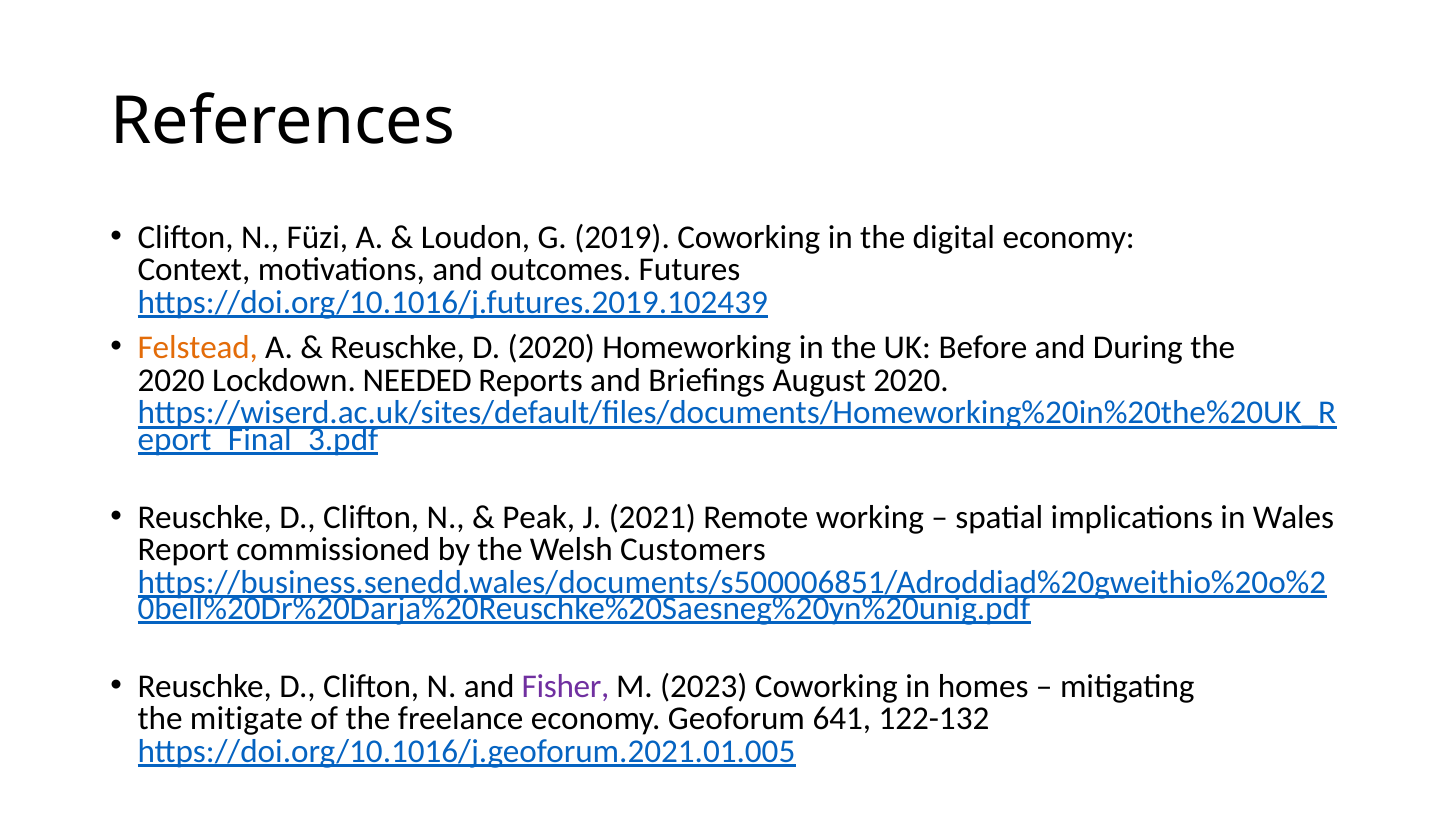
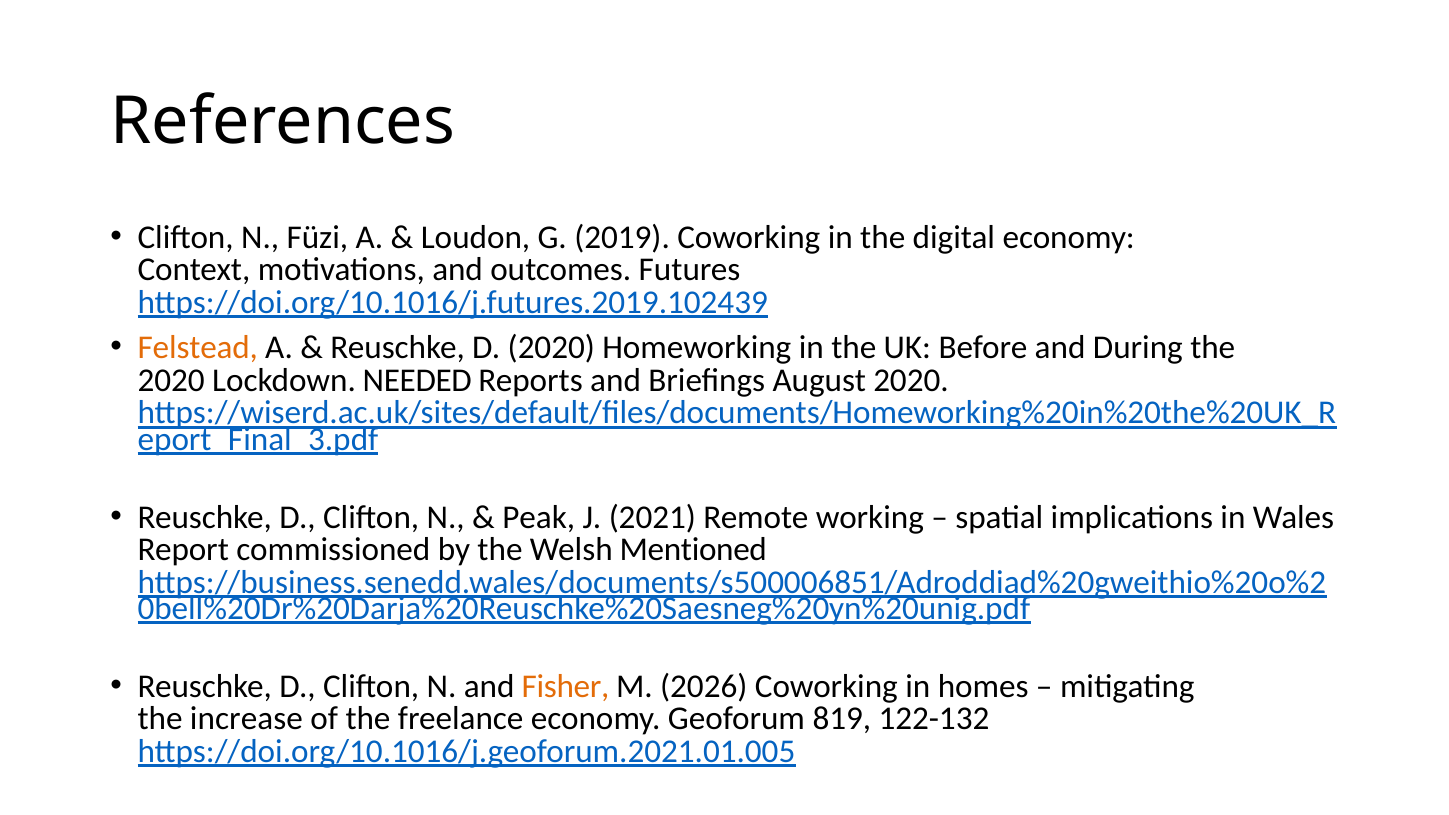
Customers: Customers -> Mentioned (693, 550)
Fisher colour: purple -> orange (565, 687)
2023: 2023 -> 2026 (704, 687)
mitigate: mitigate -> increase (246, 719)
641: 641 -> 819 (842, 719)
